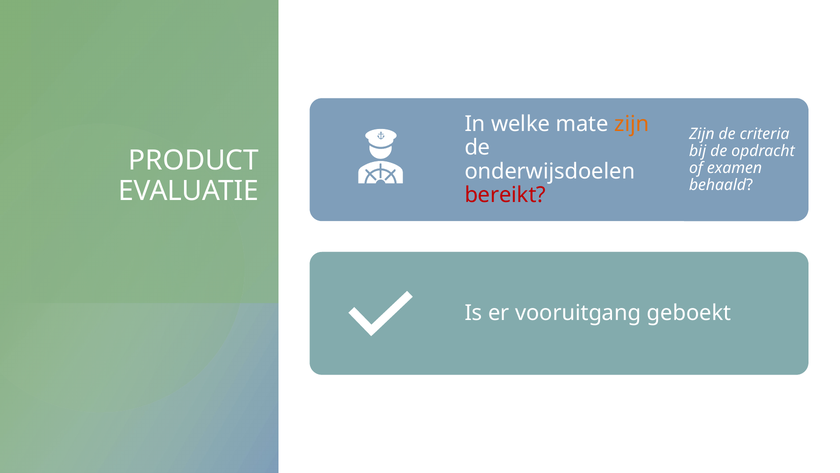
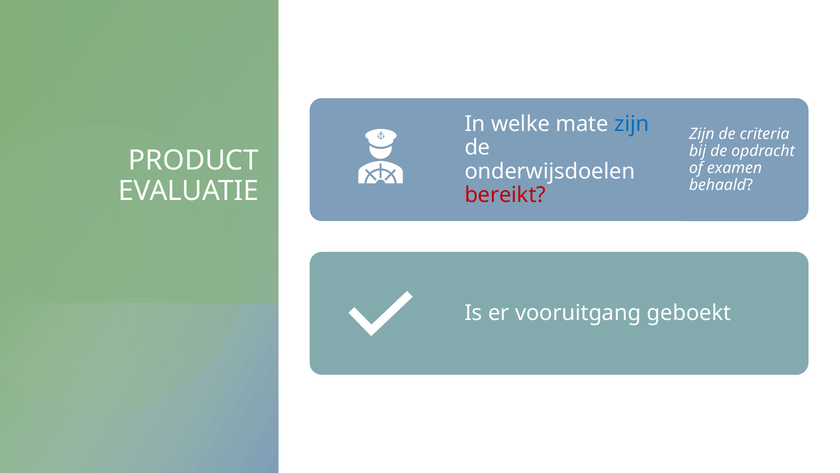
zijn colour: orange -> blue (632, 124)
